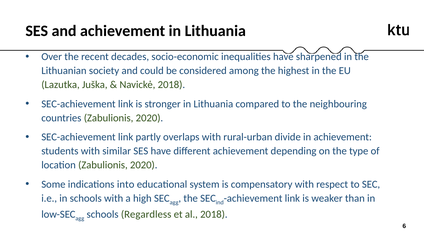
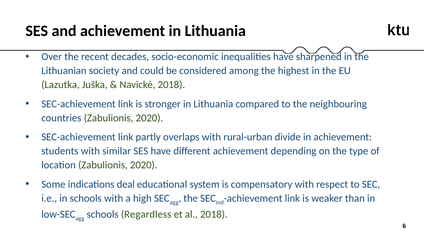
into: into -> deal (126, 185)
